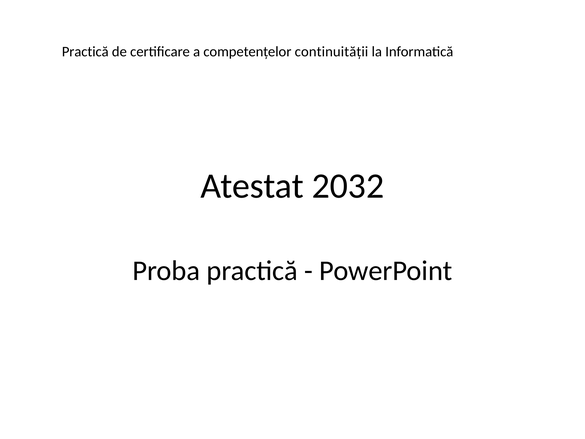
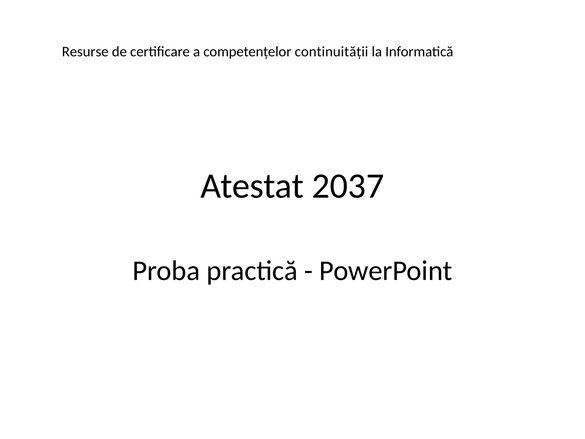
Practică: Practică -> Resurse (85, 52)
2032: 2032 -> 2037 (348, 186)
